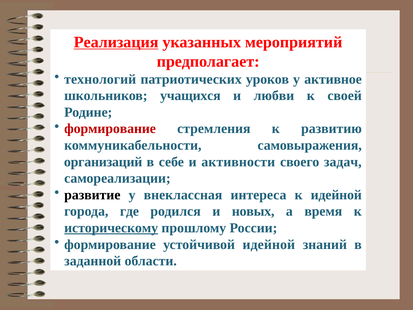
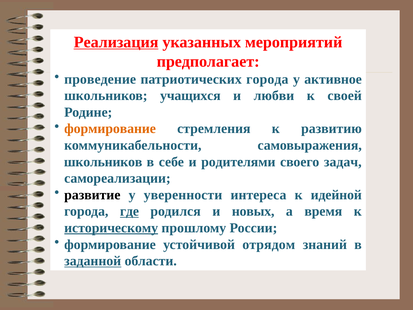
технологий: технологий -> проведение (100, 79)
патриотических уроков: уроков -> города (267, 79)
формирование colour: red -> orange (110, 129)
организаций: организаций -> школьников (103, 162)
активности: активности -> родителями (238, 162)
внеклассная: внеклассная -> уверенности (183, 195)
где underline: none -> present (129, 211)
устойчивой идейной: идейной -> отрядом (269, 244)
заданной underline: none -> present (93, 261)
